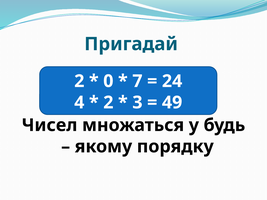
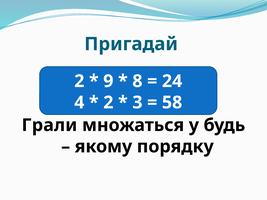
0: 0 -> 9 (108, 81)
7: 7 -> 8 (137, 81)
49: 49 -> 58 (172, 103)
Чисел: Чисел -> Грали (49, 125)
